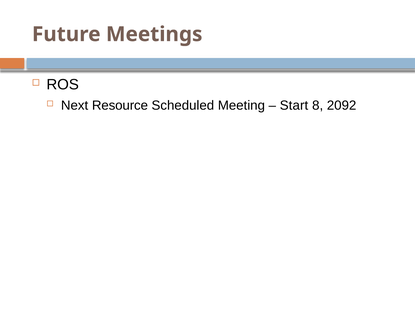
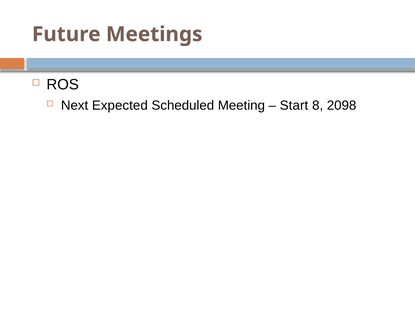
Resource: Resource -> Expected (120, 106)
2092: 2092 -> 2098 (342, 106)
